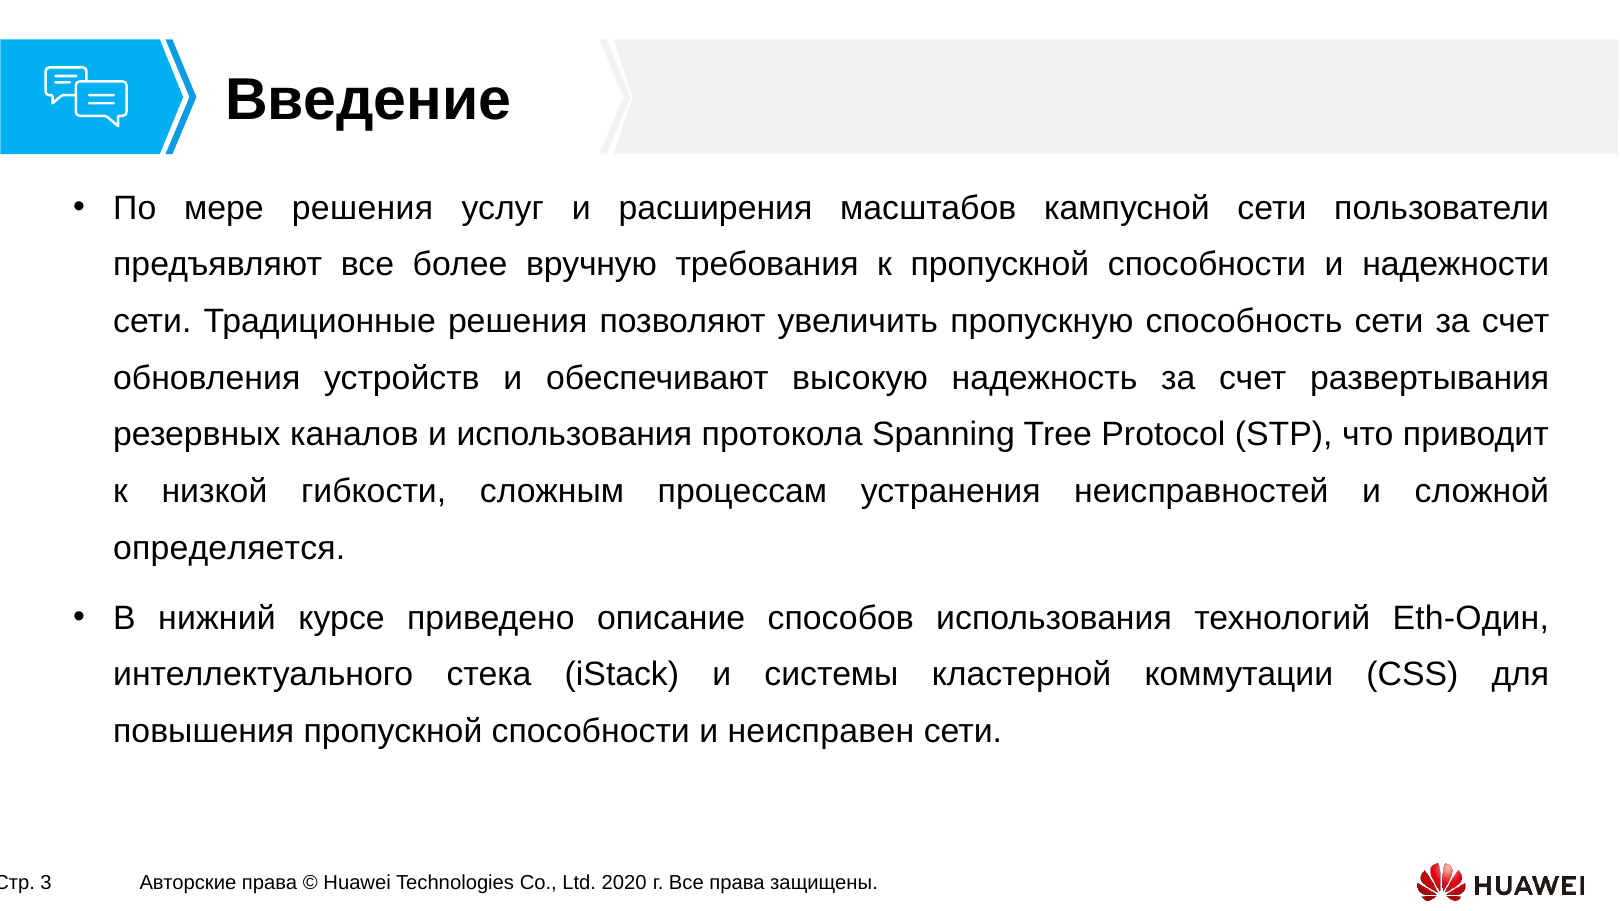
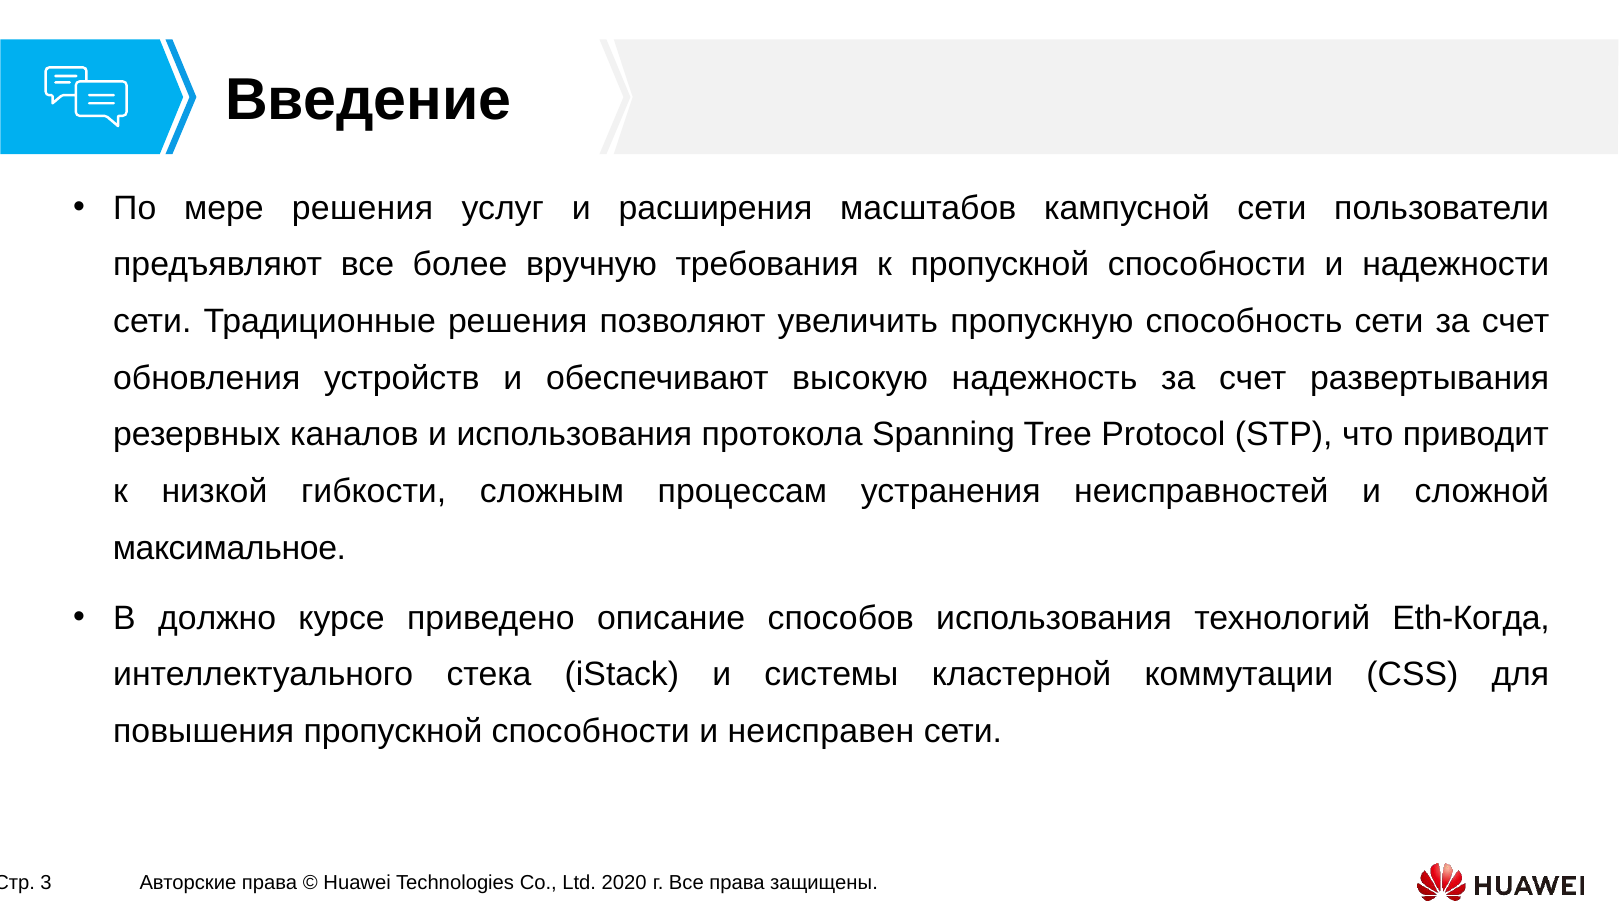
определяется: определяется -> максимальное (229, 548)
нижний: нижний -> должно (217, 618)
Eth-Один: Eth-Один -> Eth-Когда (1471, 618)
